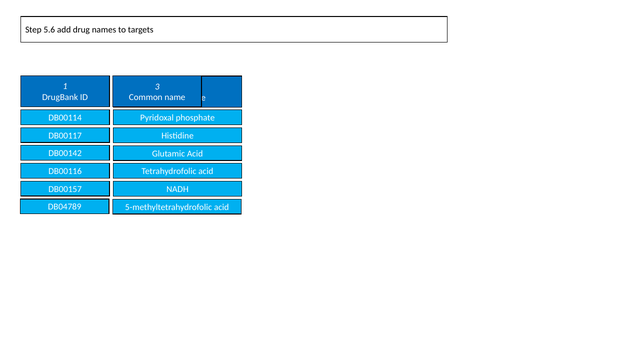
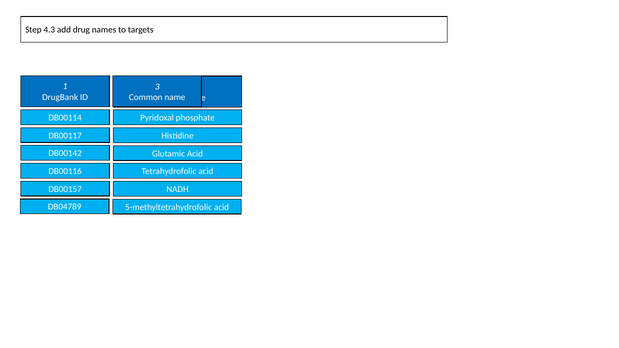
5.6: 5.6 -> 4.3 (49, 30)
